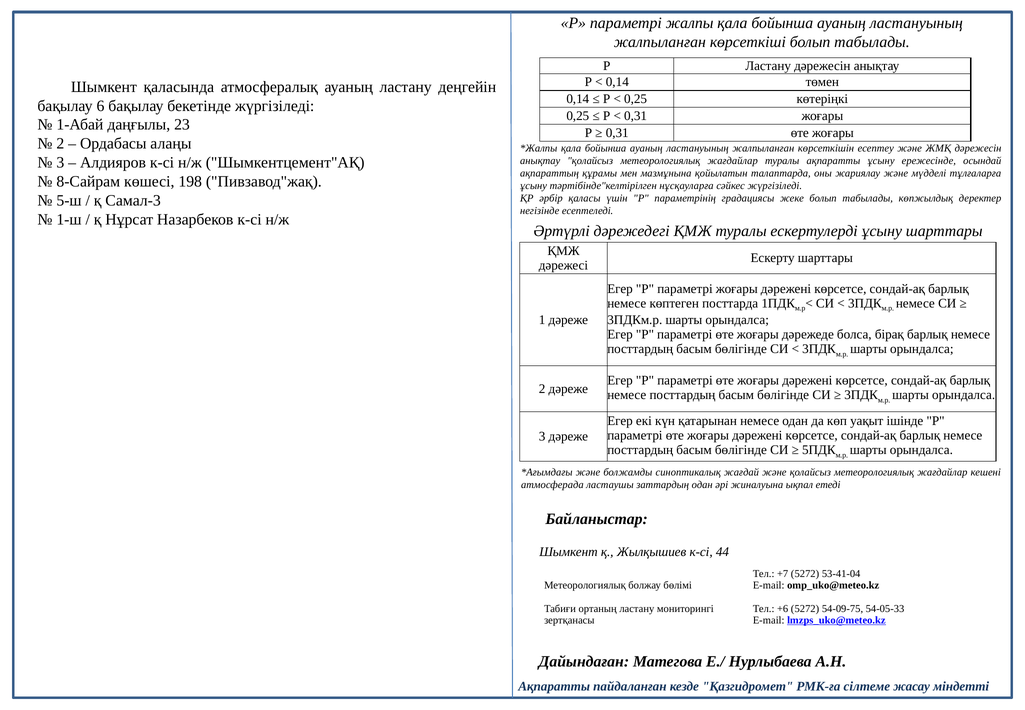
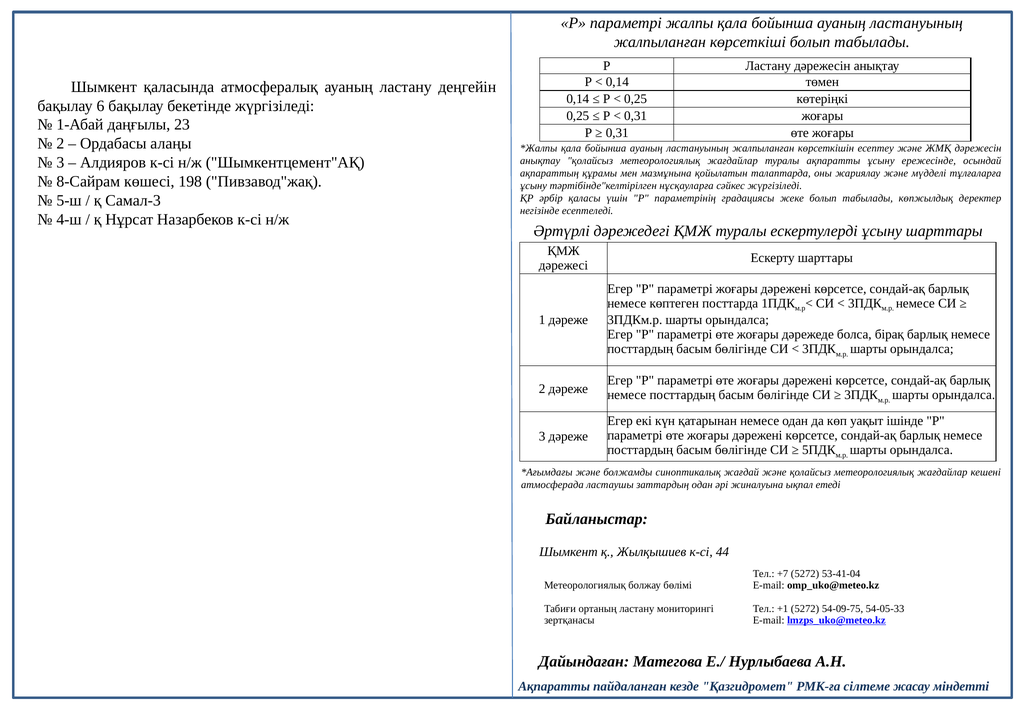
1-ш: 1-ш -> 4-ш (69, 219)
+6: +6 -> +1 (783, 608)
